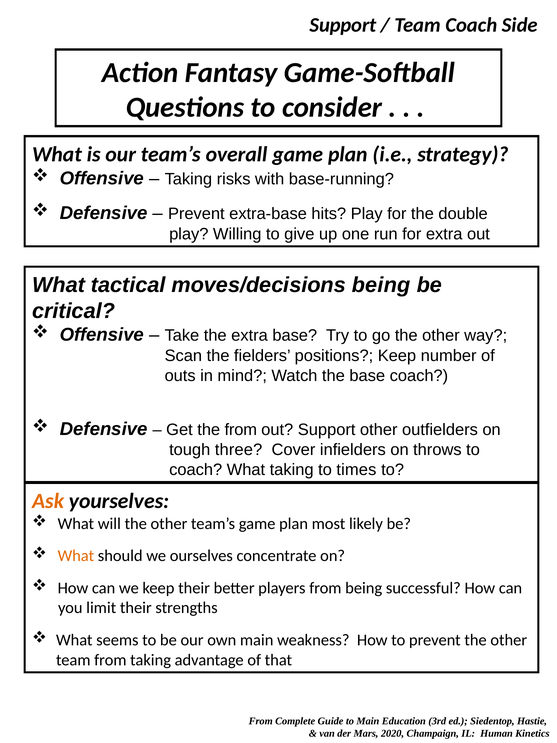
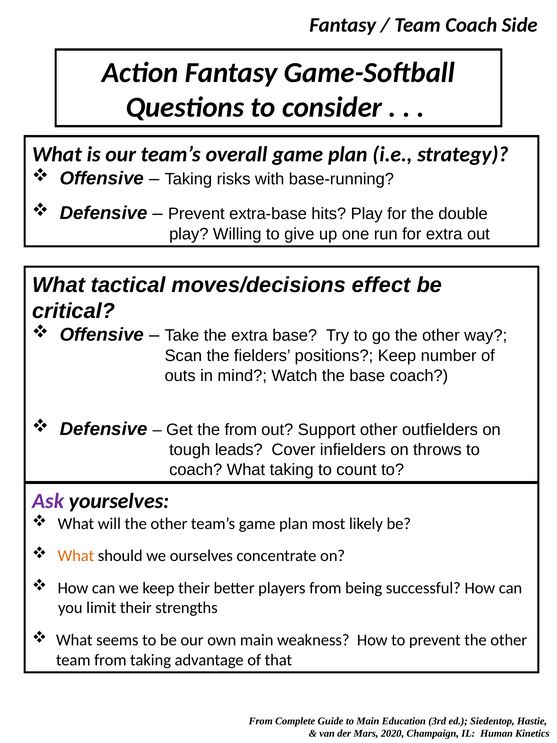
Support: Support -> Fantasy (343, 25)
moves/decisions being: being -> effect (381, 285)
three: three -> leads (239, 450)
times: times -> count (356, 469)
Ask colour: orange -> purple (48, 501)
